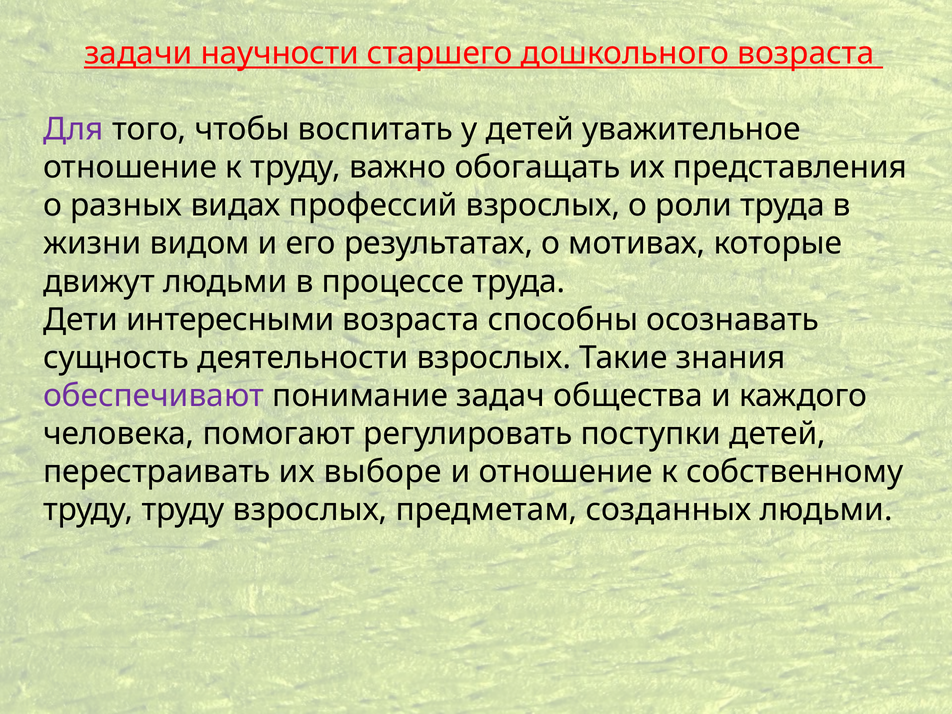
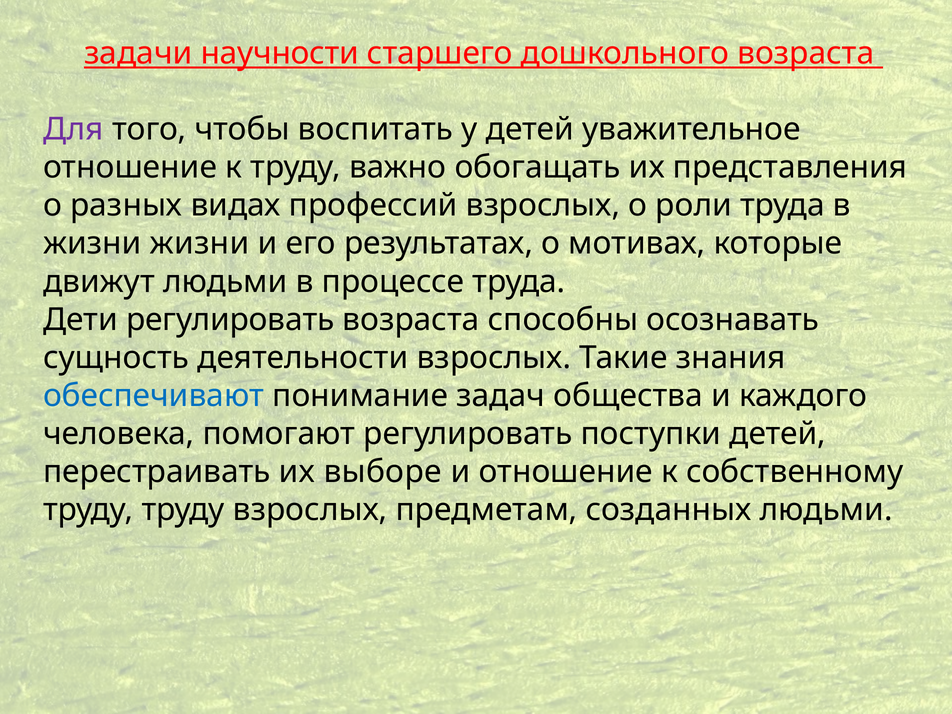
жизни видом: видом -> жизни (200, 243)
Дети интересными: интересными -> регулировать (230, 320)
обеспечивают colour: purple -> blue (154, 396)
